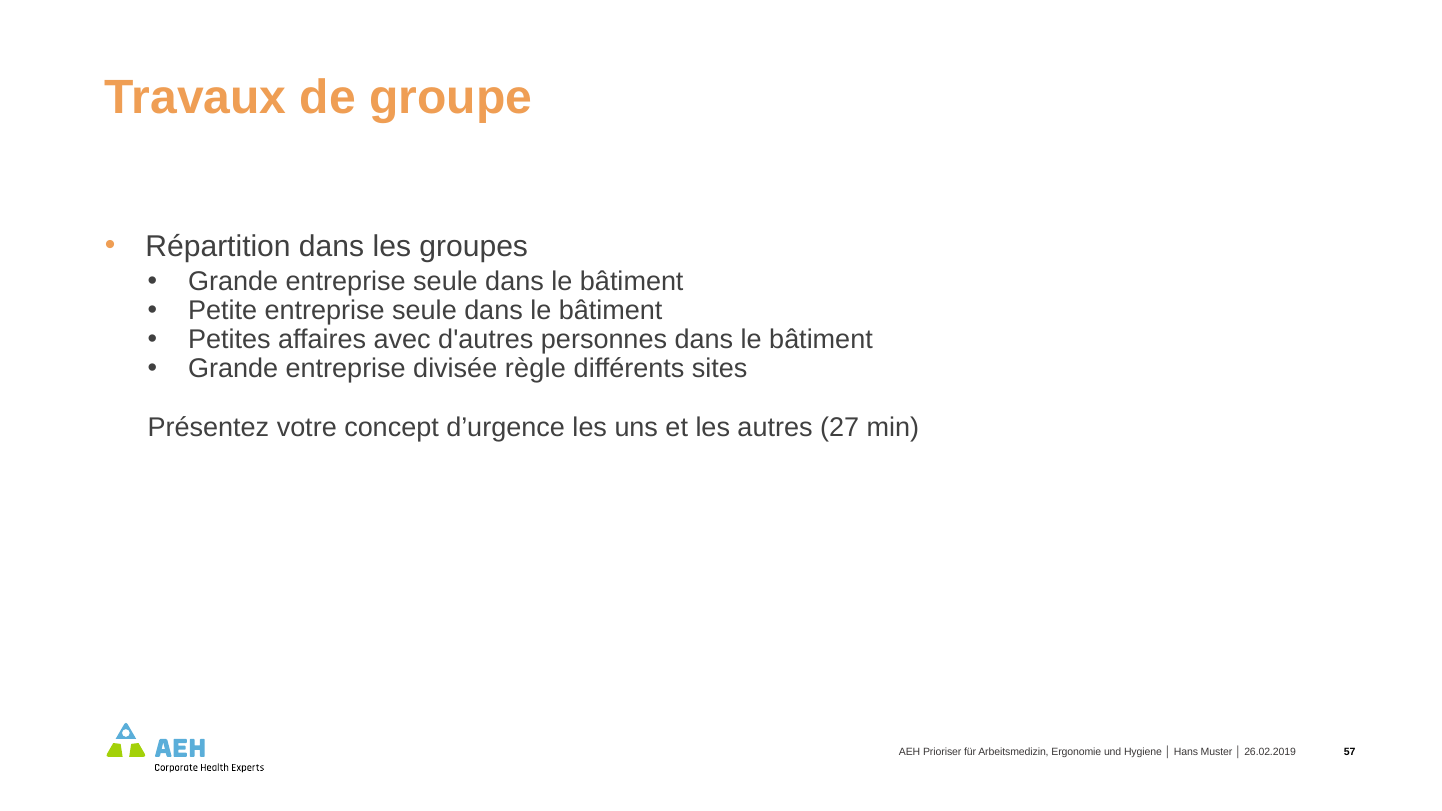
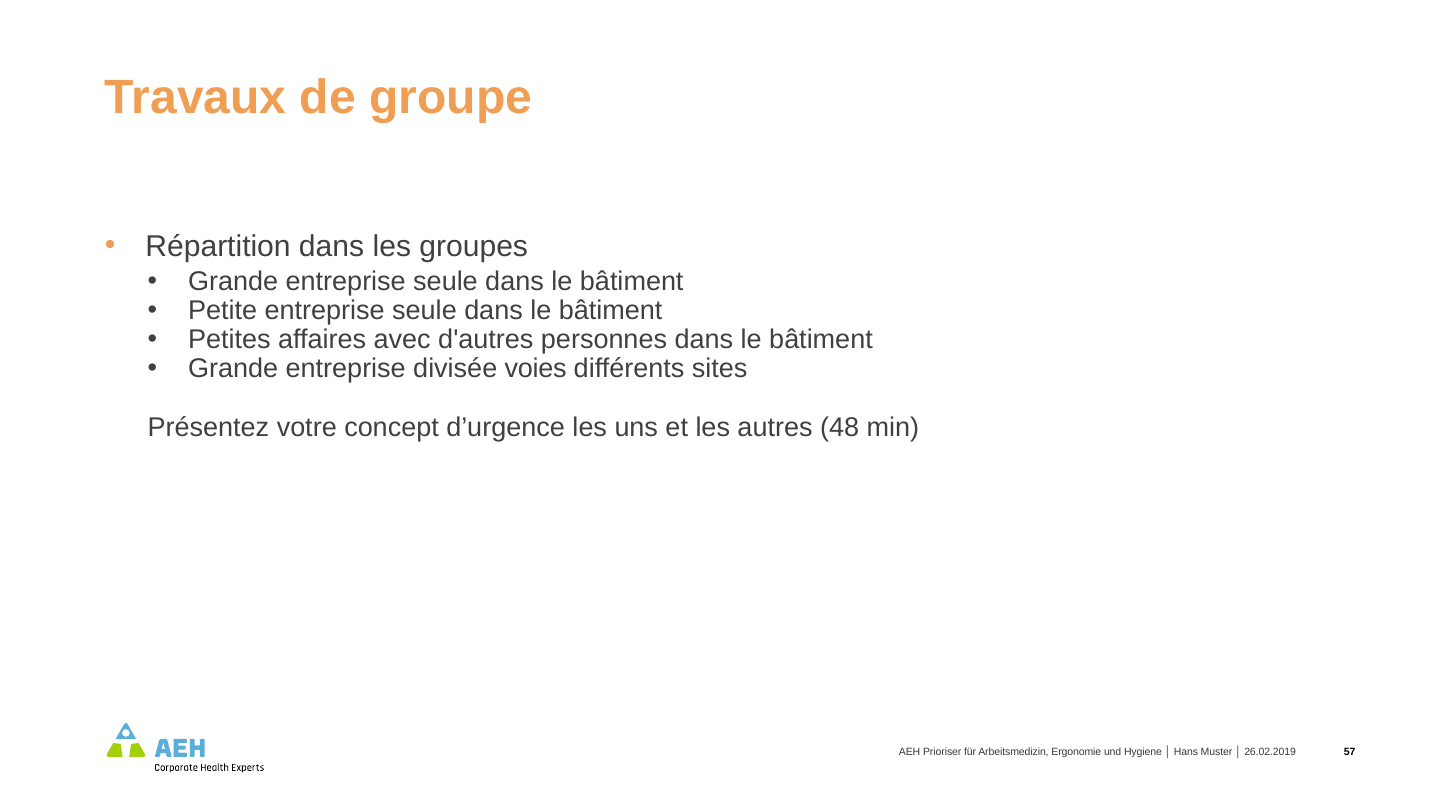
règle: règle -> voies (536, 369)
27: 27 -> 48 (840, 427)
